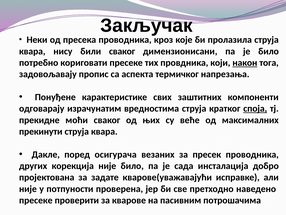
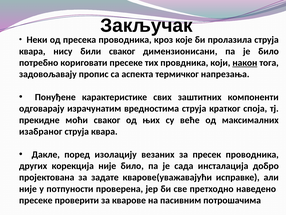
споја underline: present -> none (255, 108)
прекинути: прекинути -> изабраног (41, 131)
осигурача: осигурача -> изолацију (116, 154)
